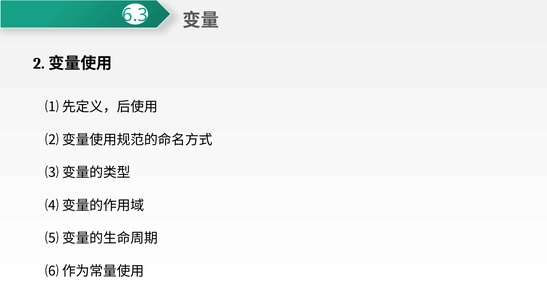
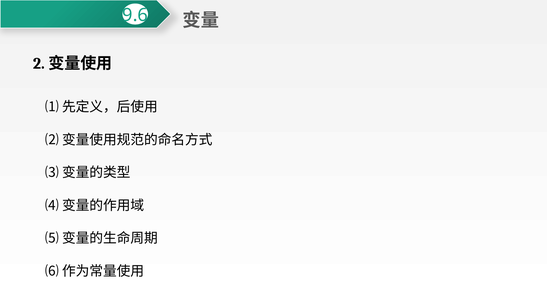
6.3: 6.3 -> 9.6 (135, 15)
